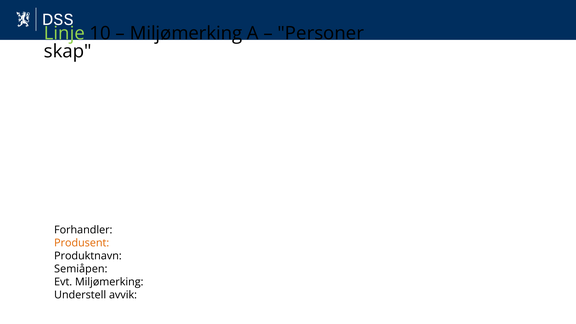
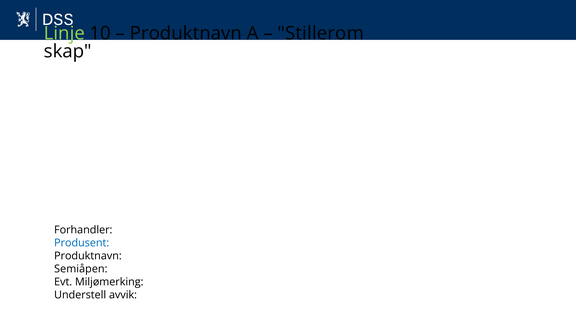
Miljømerking: Miljømerking -> Produktnavn (186, 33)
Personer: Personer -> Stillerom (321, 33)
Produsent colour: orange -> blue (82, 243)
